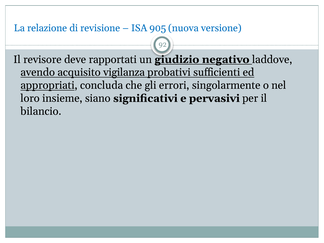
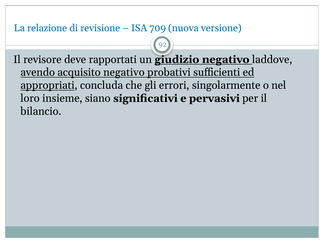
905: 905 -> 709 (158, 28)
acquisito vigilanza: vigilanza -> negativo (124, 72)
